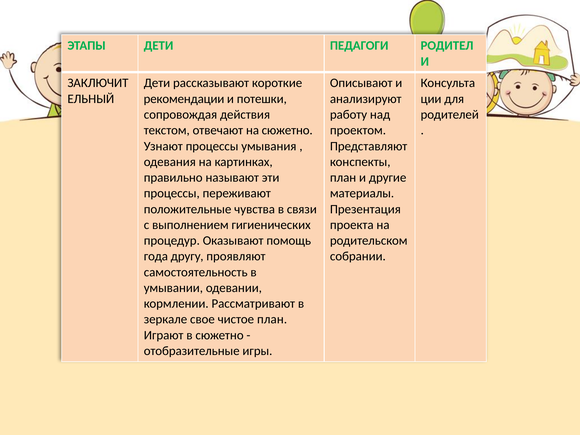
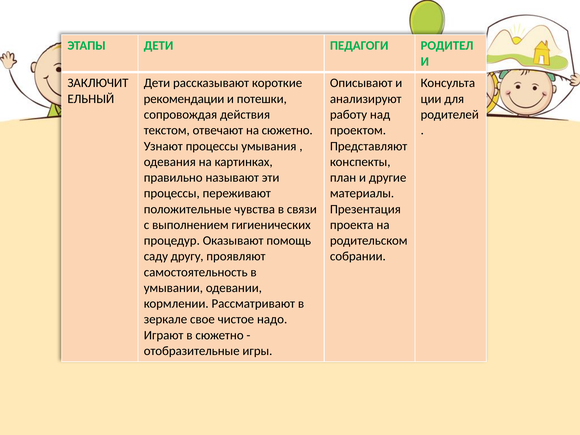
года: года -> саду (156, 256)
чистое план: план -> надо (272, 319)
